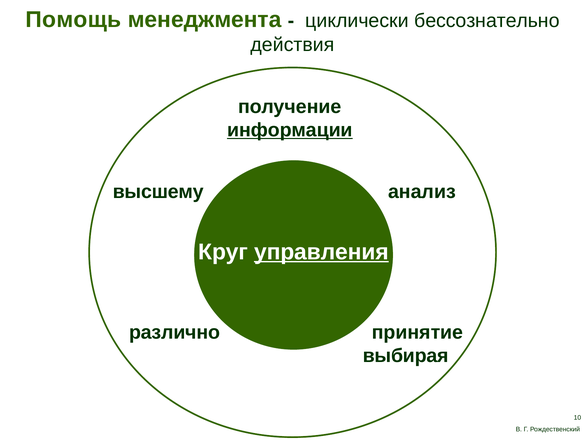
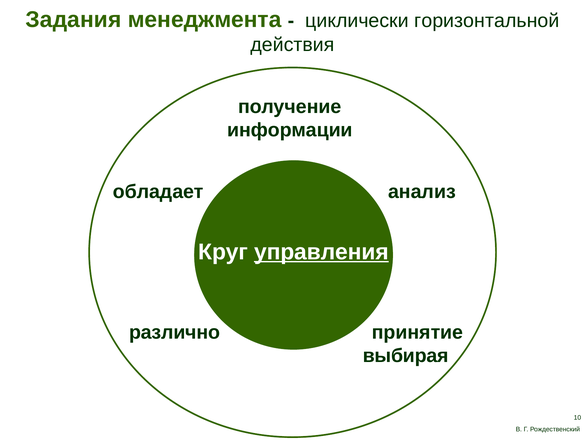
Помощь: Помощь -> Задания (73, 20)
бессознательно: бессознательно -> горизонтальной (487, 21)
информации underline: present -> none (290, 130)
высшему: высшему -> обладает (158, 192)
